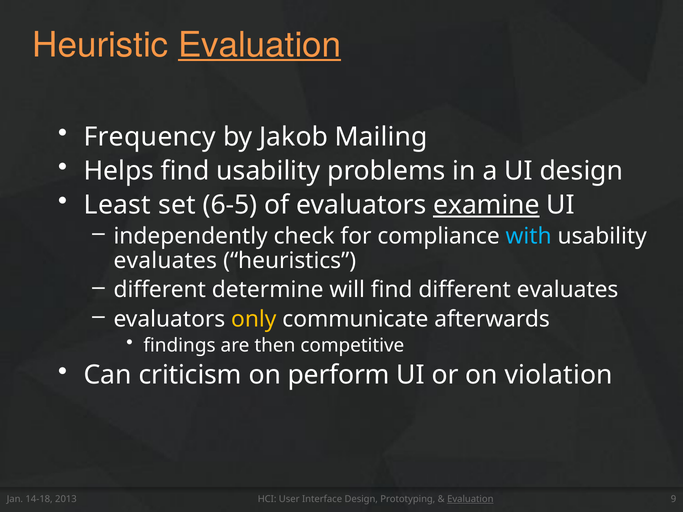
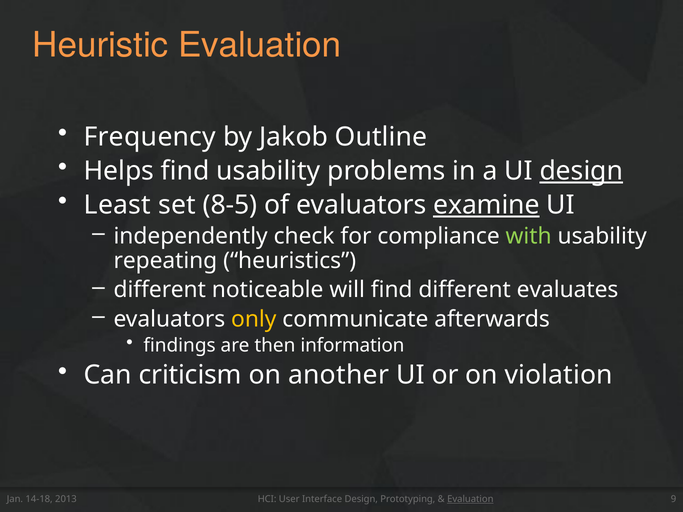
Evaluation underline: present -> none (260, 45)
Mailing: Mailing -> Outline (381, 137)
design underline: none -> present (581, 171)
6-5: 6-5 -> 8-5 (230, 205)
with colour: light blue -> light green (529, 236)
evaluates: evaluates -> repeating (165, 261)
determine: determine -> noticeable (268, 290)
competitive: competitive -> information (352, 346)
perform: perform -> another (338, 375)
